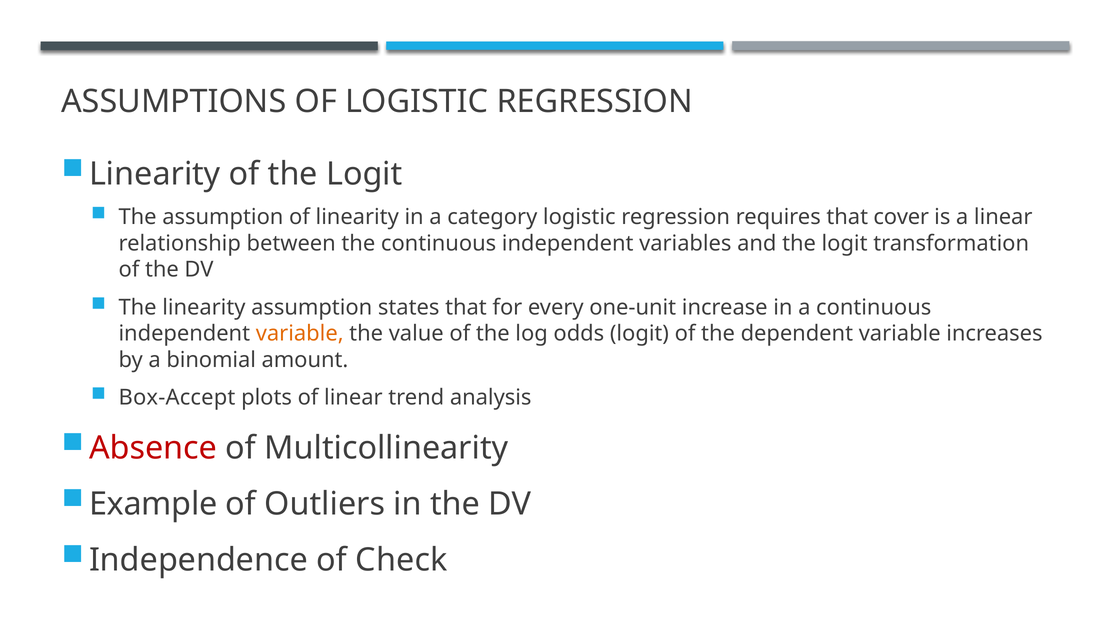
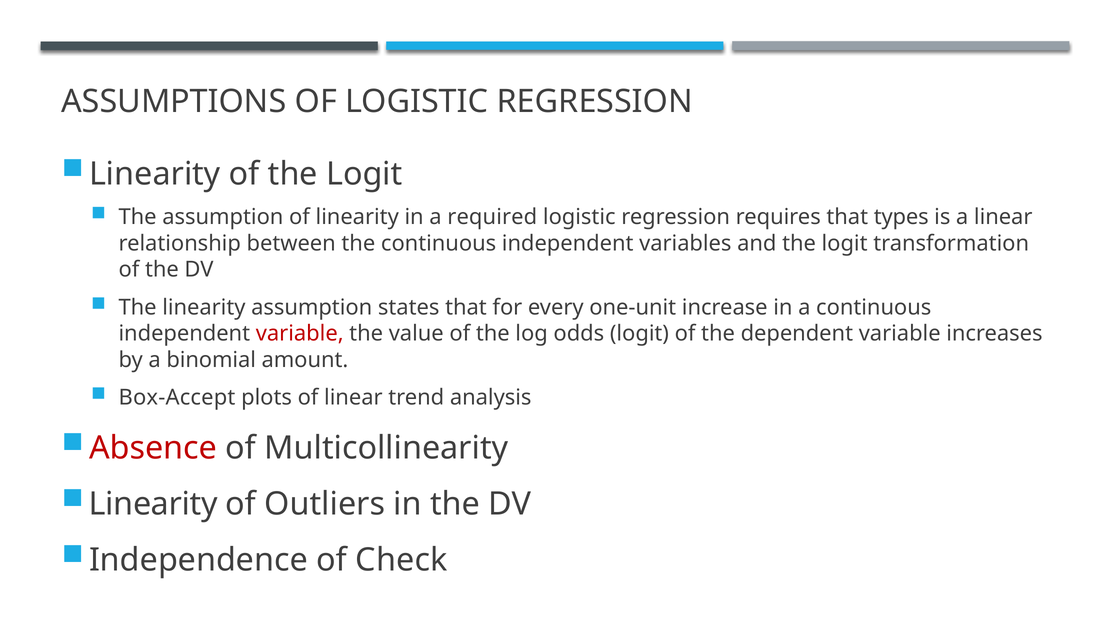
category: category -> required (492, 217)
cover: cover -> types (901, 217)
variable colour: orange -> red (300, 334)
Example: Example -> Linearity (153, 504)
